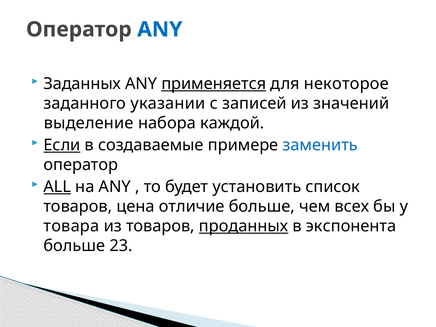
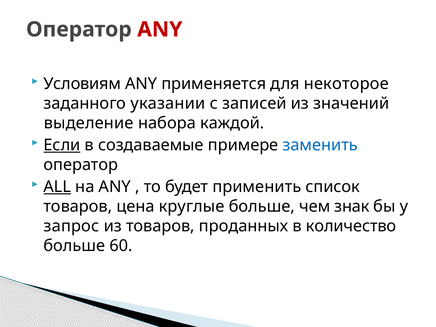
ANY colour: blue -> red (160, 29)
Заданных: Заданных -> Условиям (82, 84)
применяется underline: present -> none (214, 84)
установить: установить -> применить (257, 187)
отличие: отличие -> круглые (192, 206)
всех: всех -> знак (352, 206)
товара: товара -> запрос (71, 226)
проданных underline: present -> none (244, 226)
экспонента: экспонента -> количество (351, 226)
23: 23 -> 60 (121, 246)
